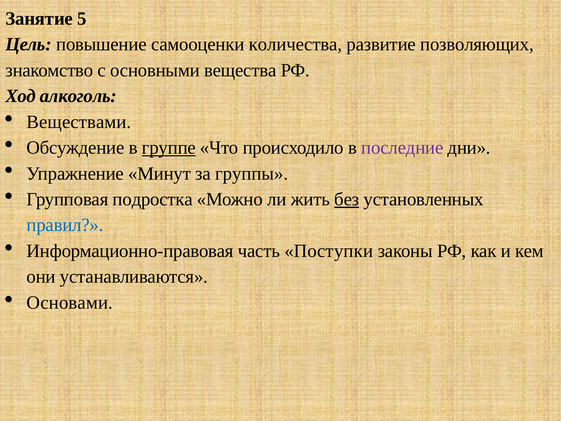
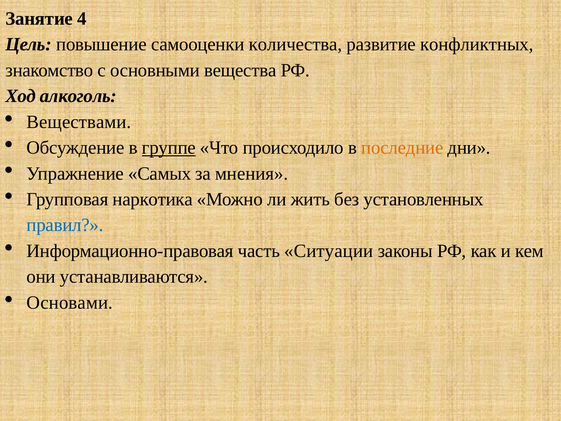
5: 5 -> 4 (82, 19)
позволяющих: позволяющих -> конфликтных (477, 44)
последние colour: purple -> orange (402, 148)
Минут: Минут -> Самых (160, 173)
группы: группы -> мнения (252, 173)
подростка: подростка -> наркотика (153, 199)
без underline: present -> none (347, 199)
Поступки: Поступки -> Ситуации (329, 251)
